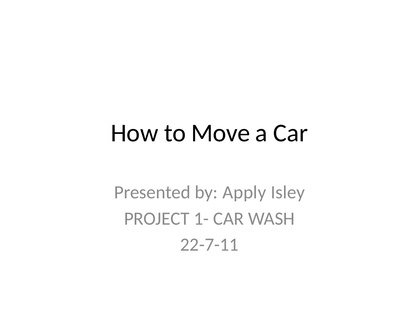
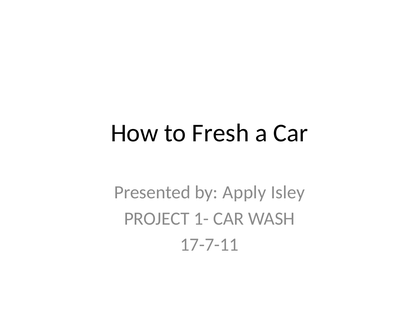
Move: Move -> Fresh (220, 133)
22-7-11: 22-7-11 -> 17-7-11 (209, 245)
